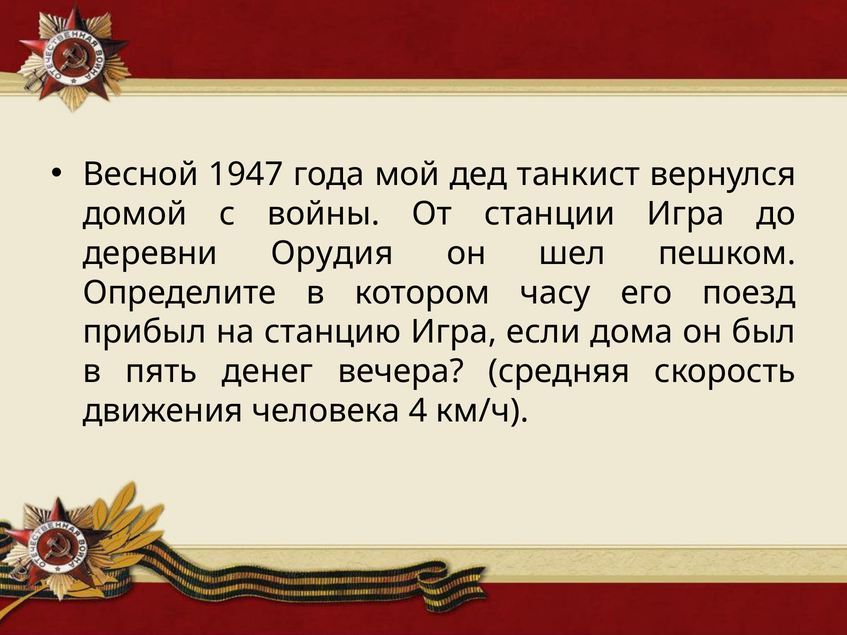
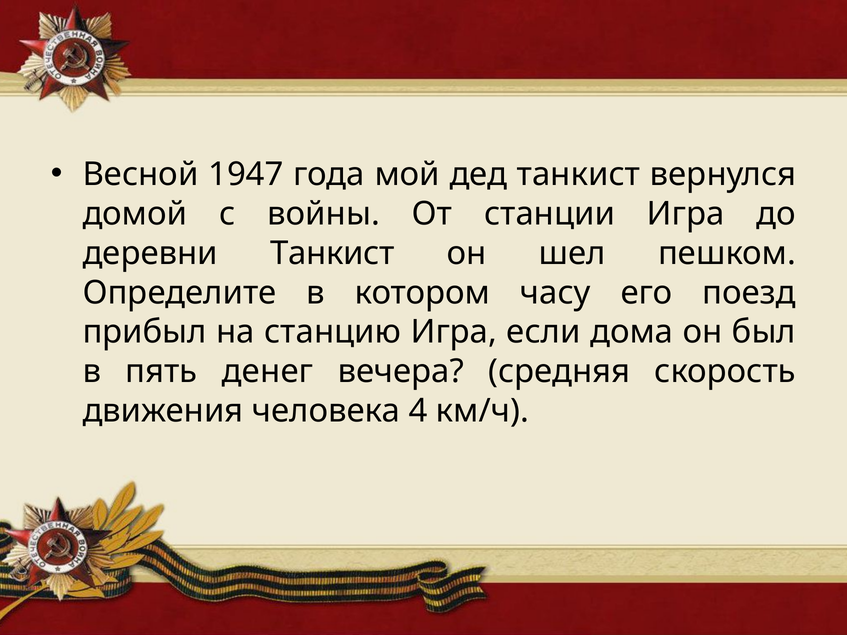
деревни Орудия: Орудия -> Танкист (332, 253)
